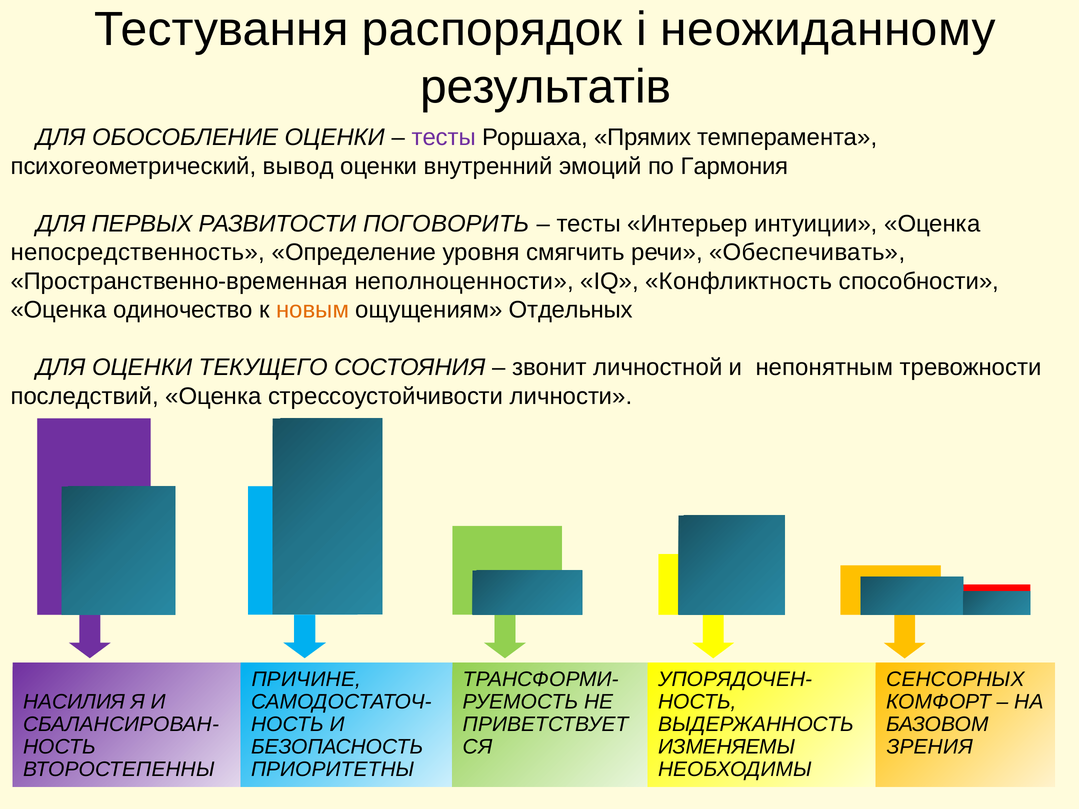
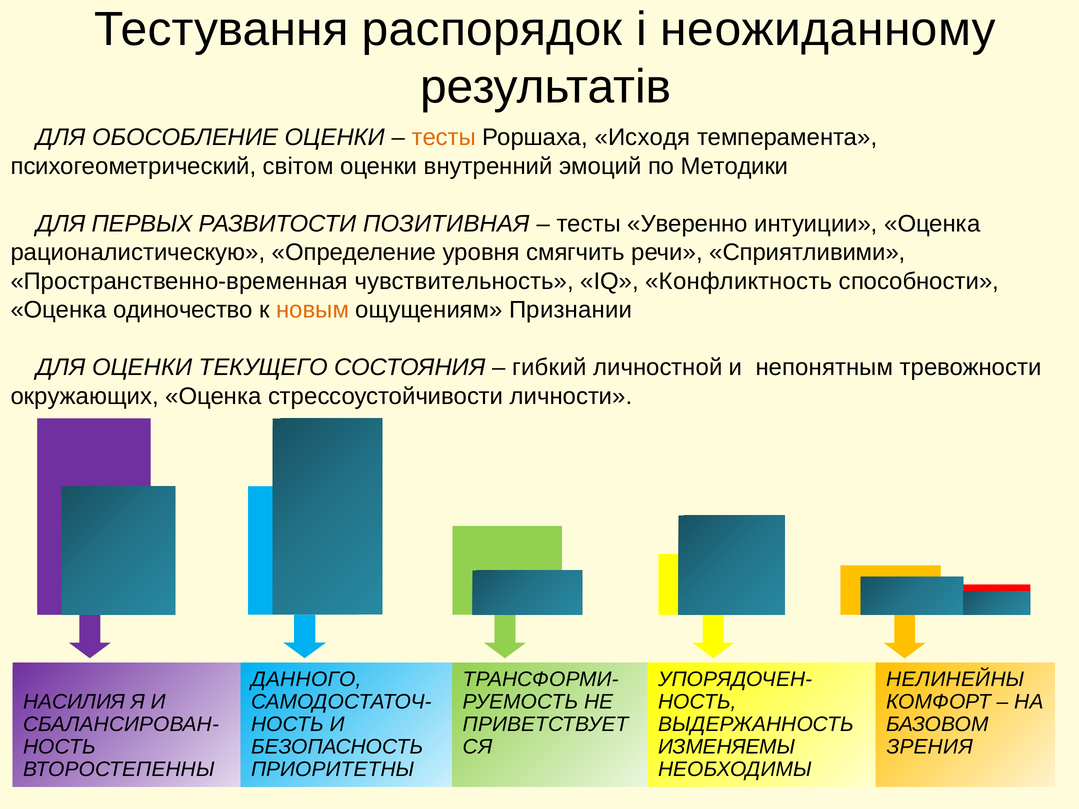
тесты colour: purple -> orange (444, 138)
Прямих: Прямих -> Исходя (642, 138)
вывод: вывод -> світом (298, 166)
Гармония: Гармония -> Методики (735, 166)
ПОГОВОРИТЬ: ПОГОВОРИТЬ -> ПОЗИТИВНАЯ (446, 224)
Интерьер: Интерьер -> Уверенно (688, 224)
непосредственность: непосредственность -> рационалистическую (138, 253)
Обеспечивать: Обеспечивать -> Сприятливими (807, 253)
неполноценности: неполноценности -> чувствительность (464, 281)
Отдельных: Отдельных -> Признании (571, 310)
звонит: звонит -> гибкий (549, 368)
последствий: последствий -> окружающих (85, 396)
ПРИЧИНЕ: ПРИЧИНЕ -> ДАННОГО (306, 680)
СЕНСОРНЫХ: СЕНСОРНЫХ -> НЕЛИНЕЙНЫ (955, 680)
